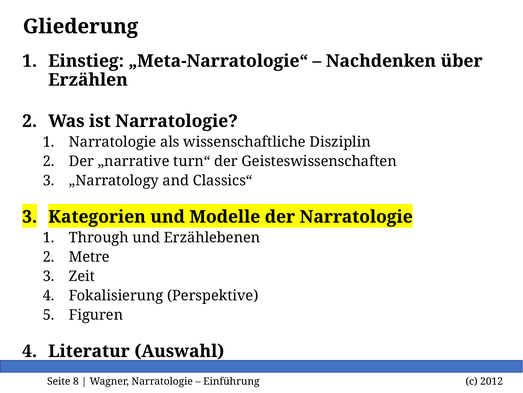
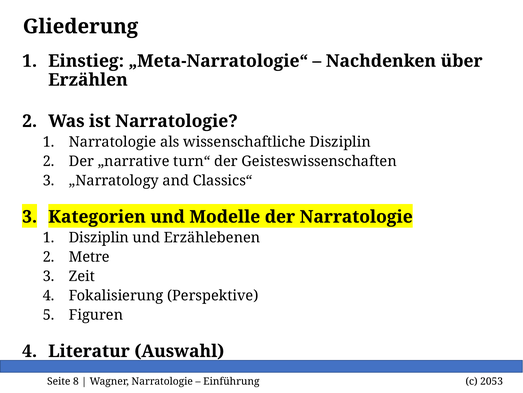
Through: Through -> Disziplin (99, 237)
2012: 2012 -> 2053 (492, 381)
